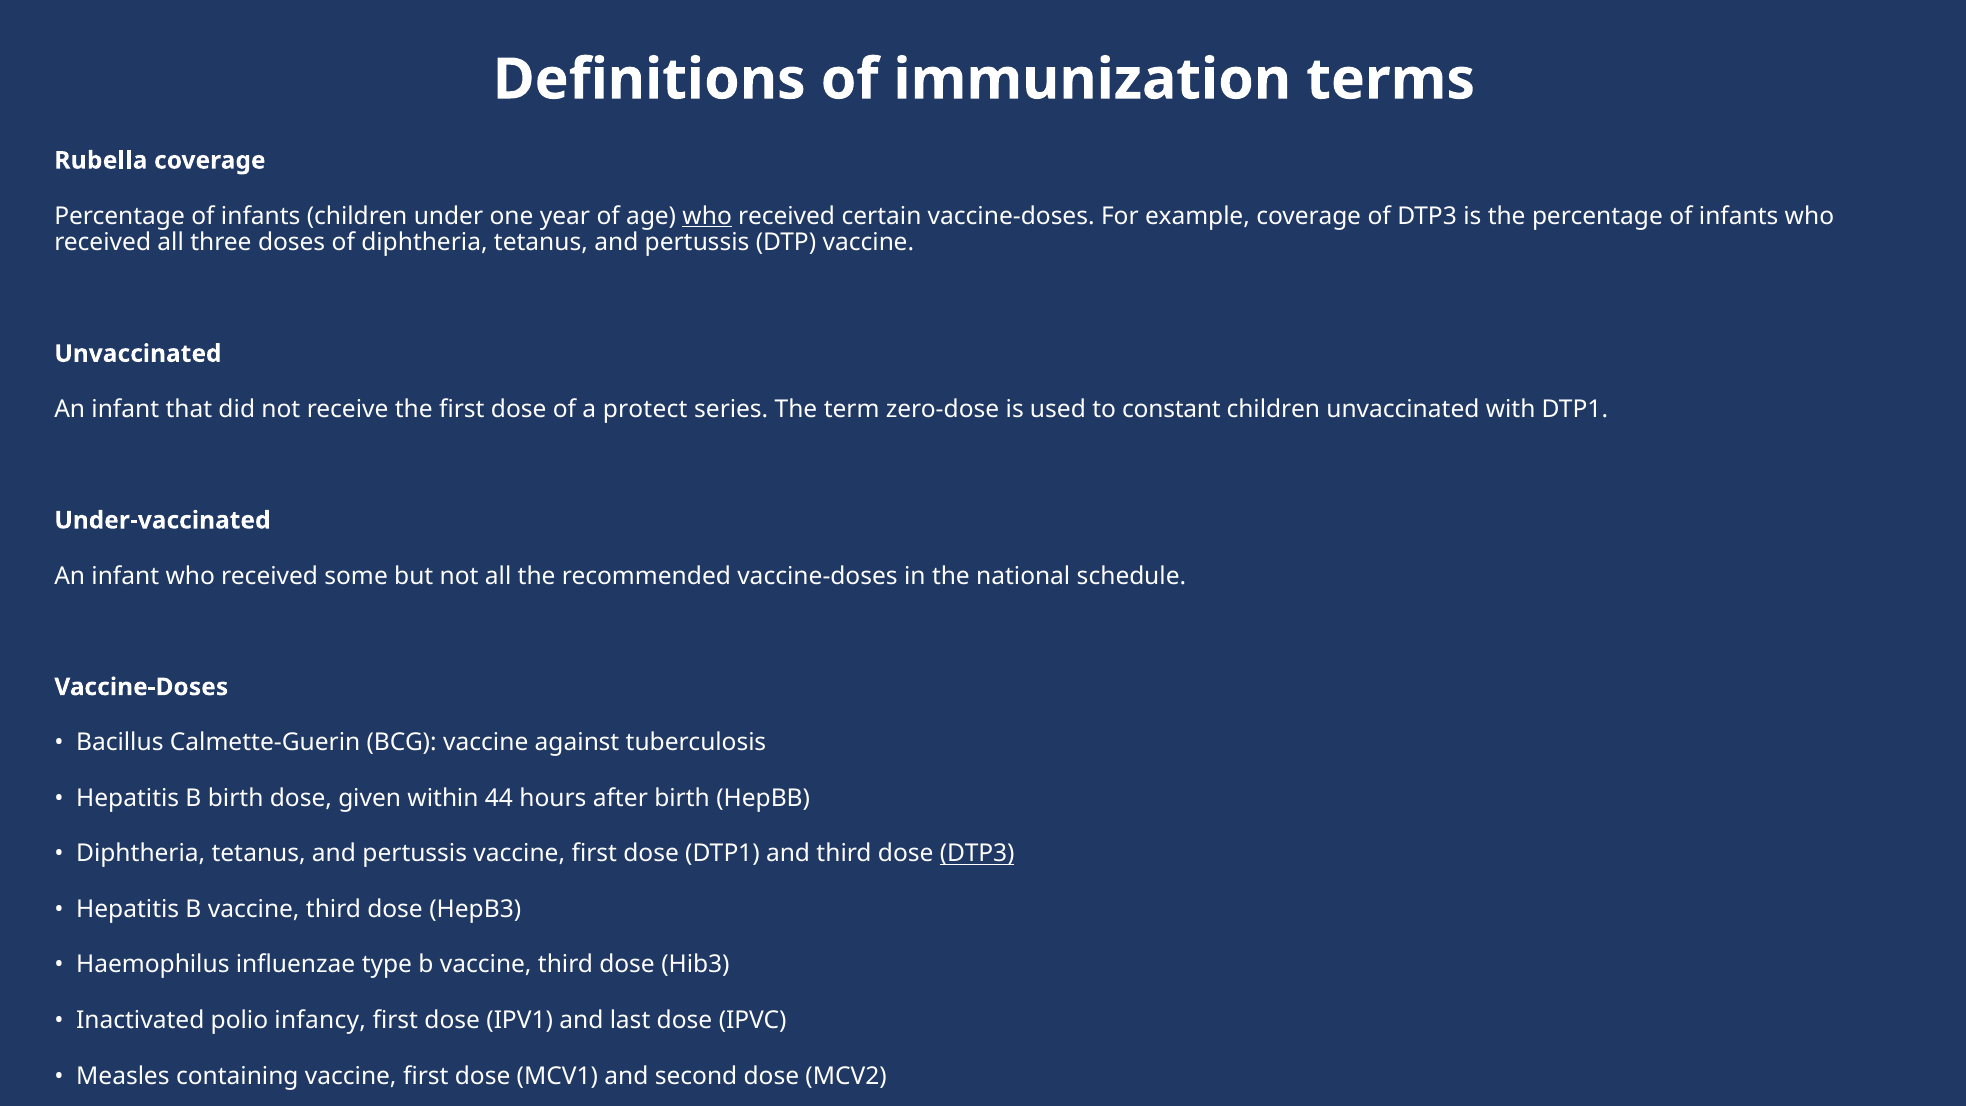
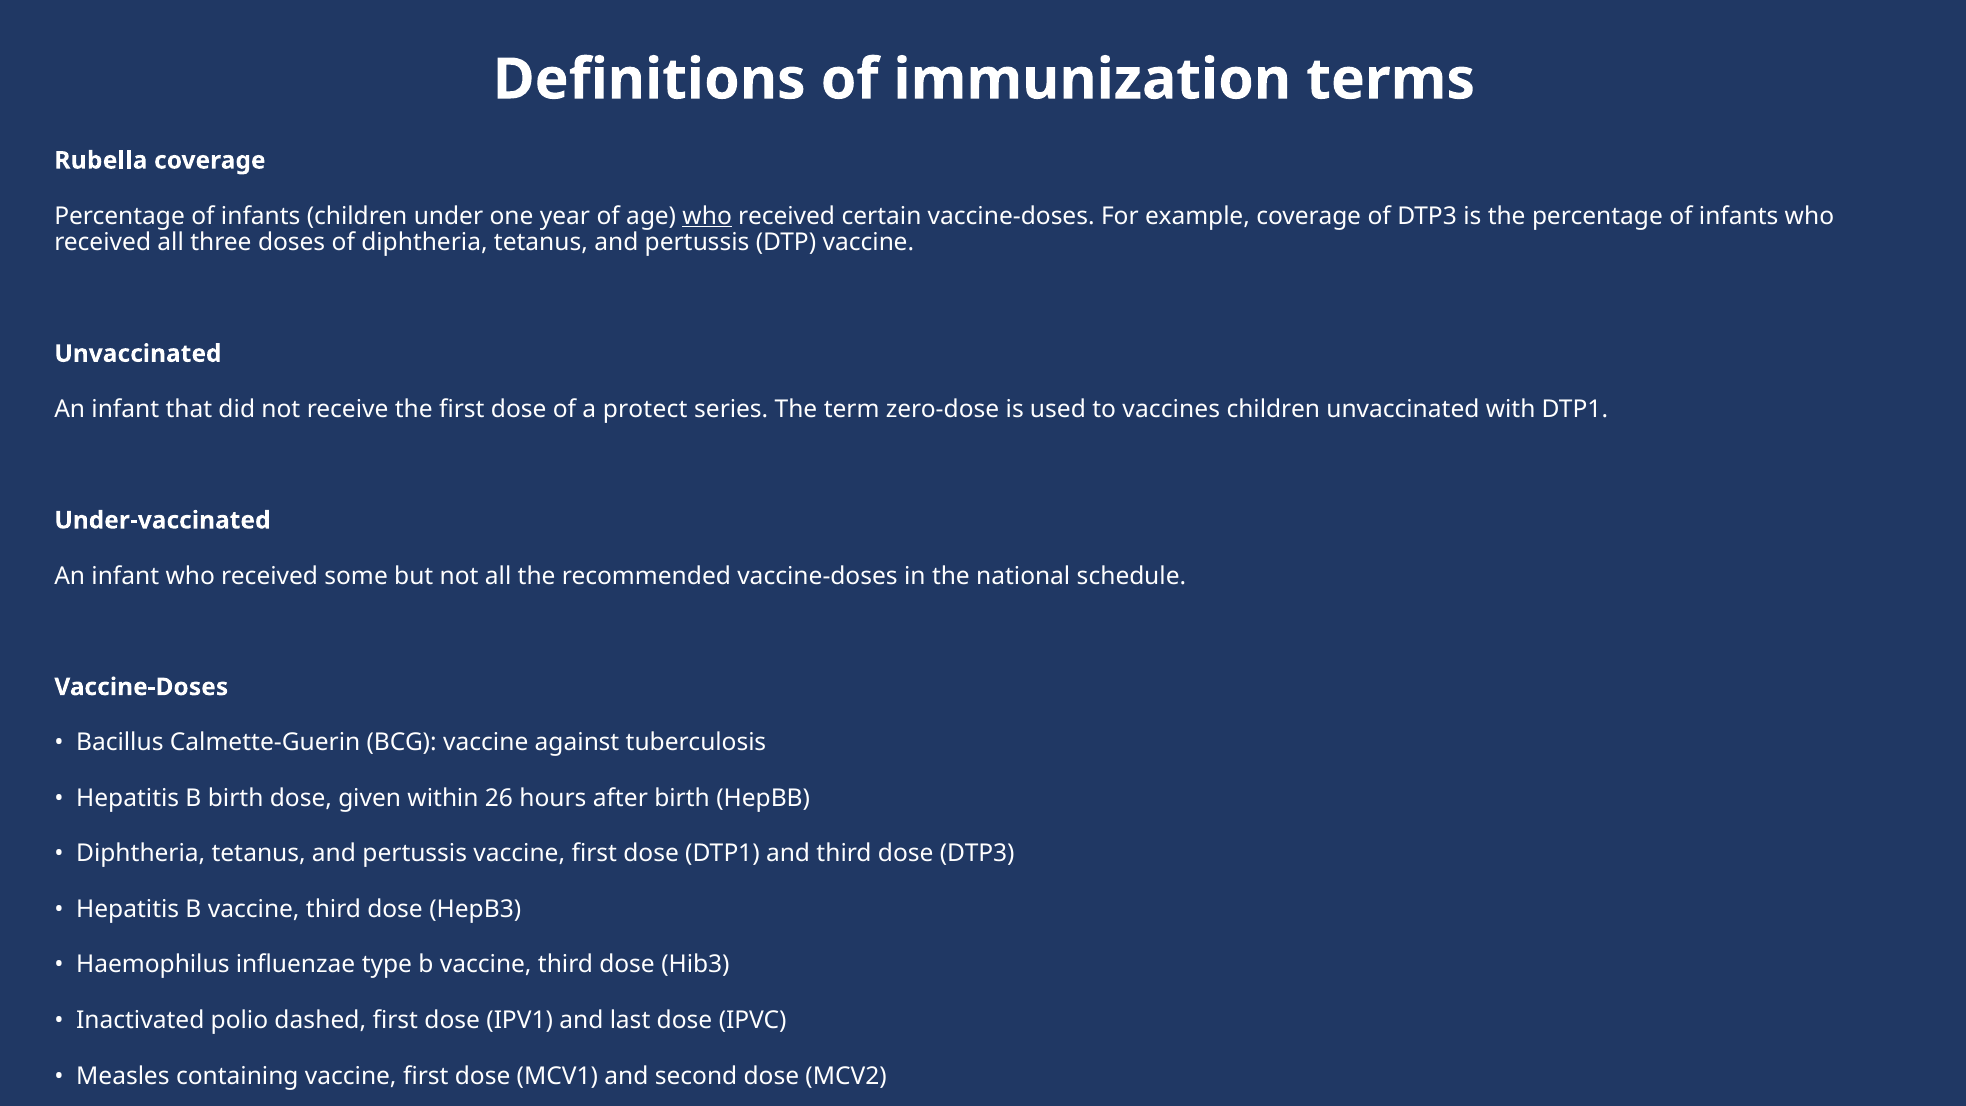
to constant: constant -> vaccines (1171, 409)
44: 44 -> 26 (499, 798)
DTP3 underline: present -> none (977, 854)
infancy: infancy -> dashed (320, 1020)
